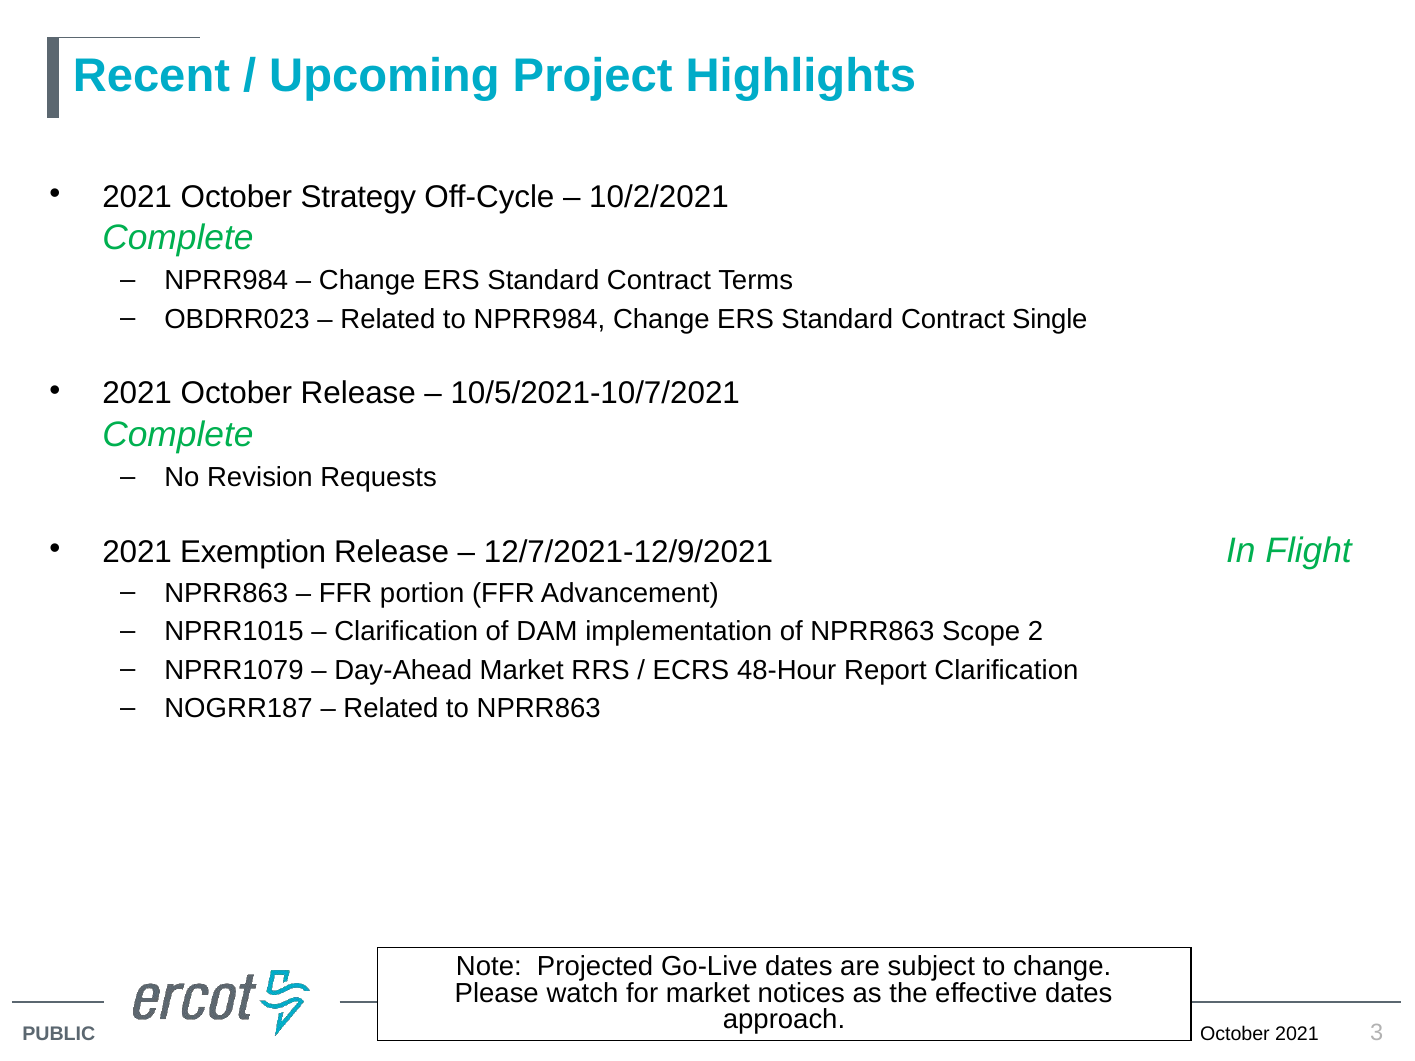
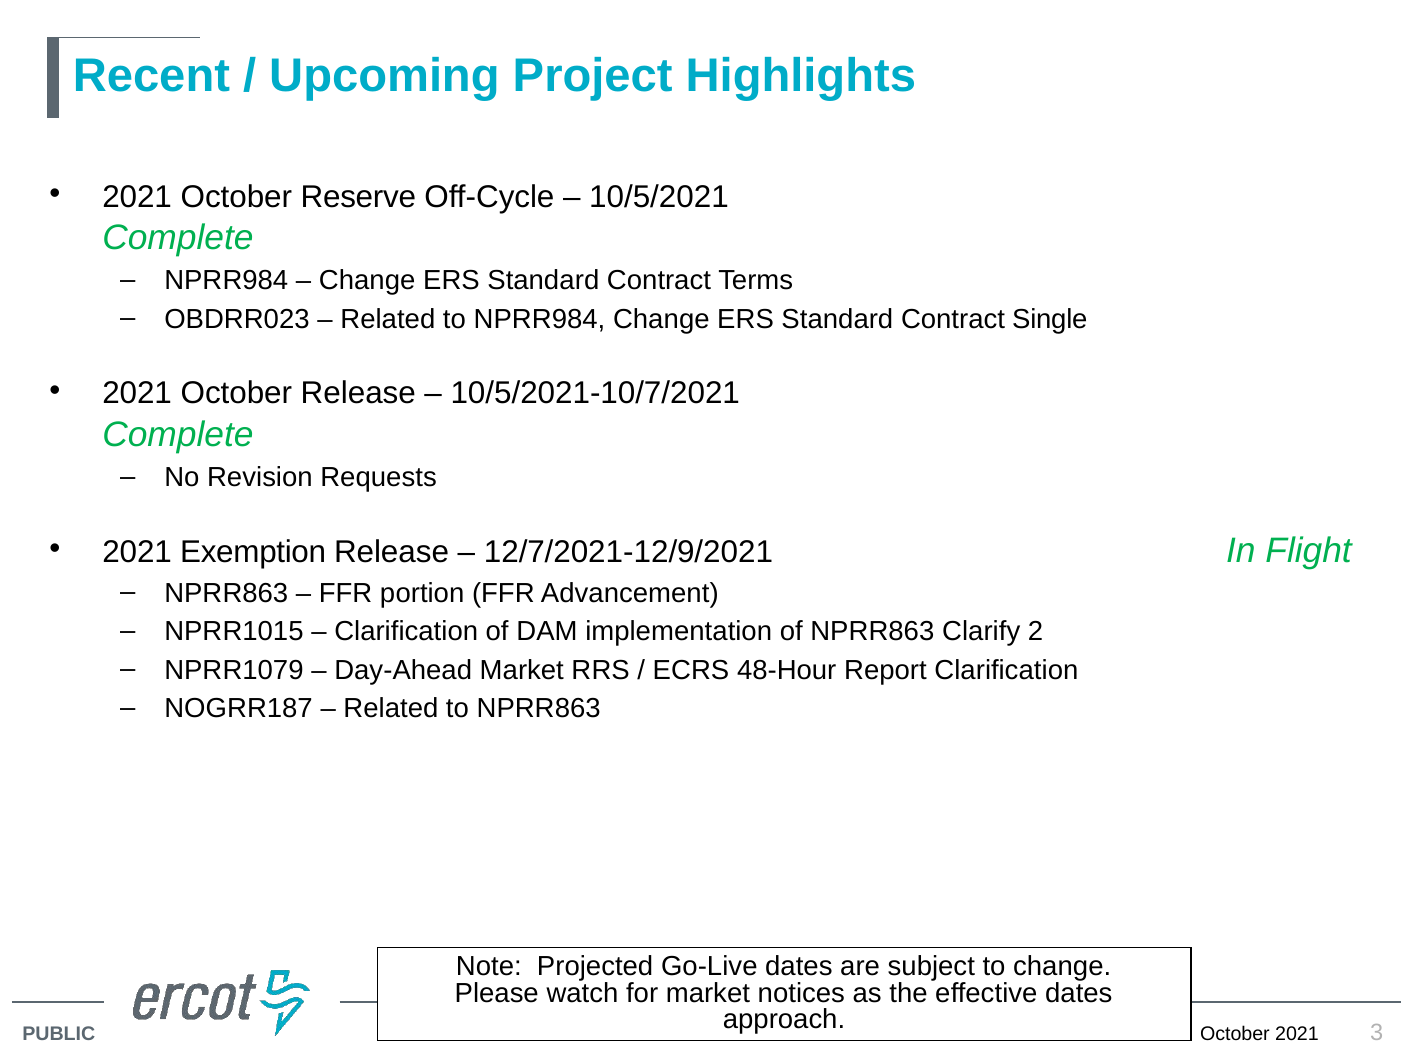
Strategy: Strategy -> Reserve (358, 197)
10/2/2021: 10/2/2021 -> 10/5/2021 (659, 197)
Scope: Scope -> Clarify (981, 632)
